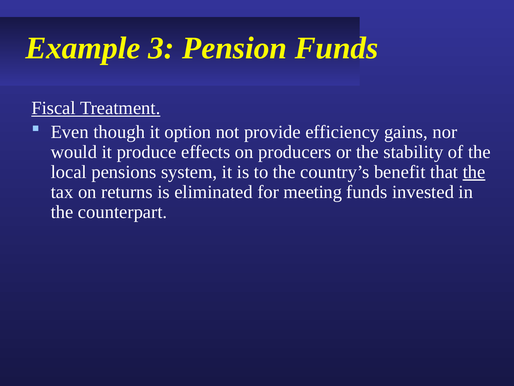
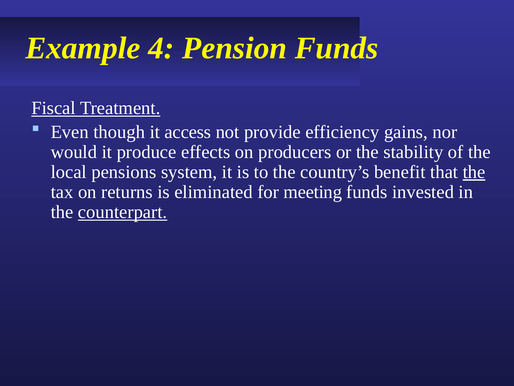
3: 3 -> 4 (161, 48)
option: option -> access (188, 132)
counterpart underline: none -> present (123, 212)
